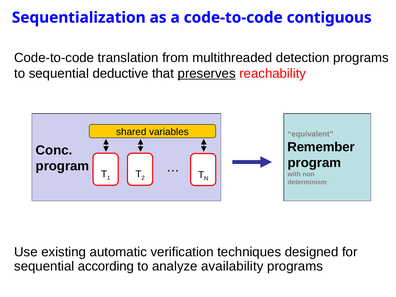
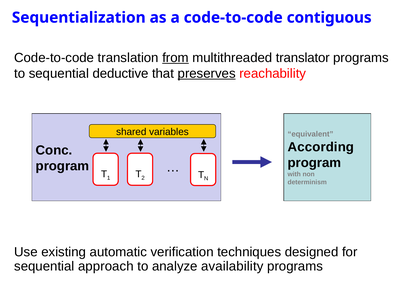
from underline: none -> present (175, 58)
detection: detection -> translator (303, 58)
Remember: Remember -> According (321, 147)
according: according -> approach (106, 266)
